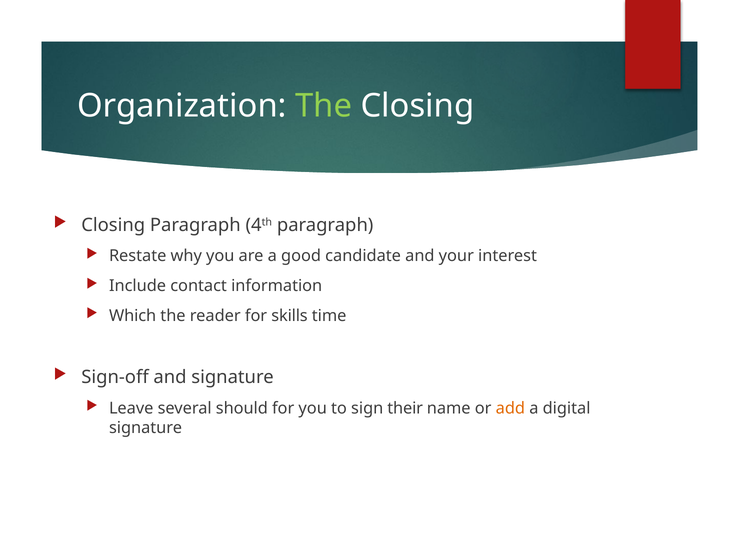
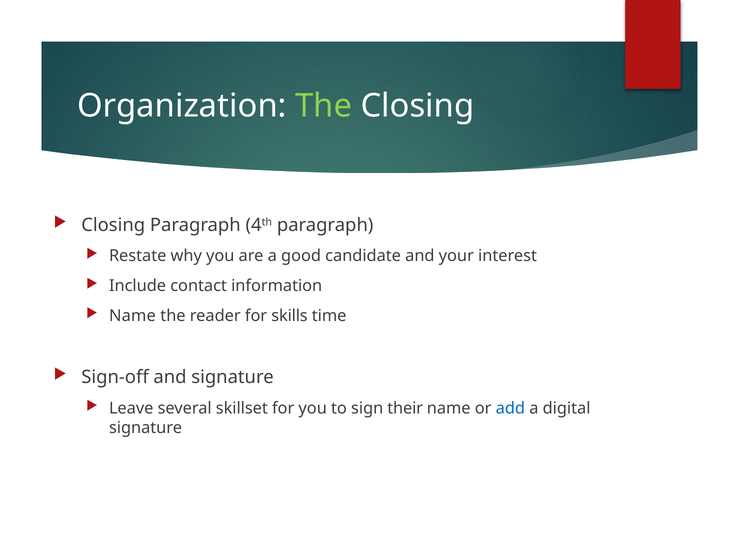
Which: Which -> Name (132, 316)
should: should -> skillset (242, 408)
add colour: orange -> blue (510, 408)
